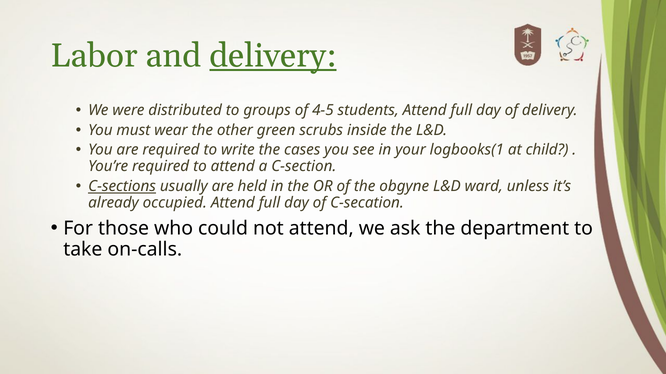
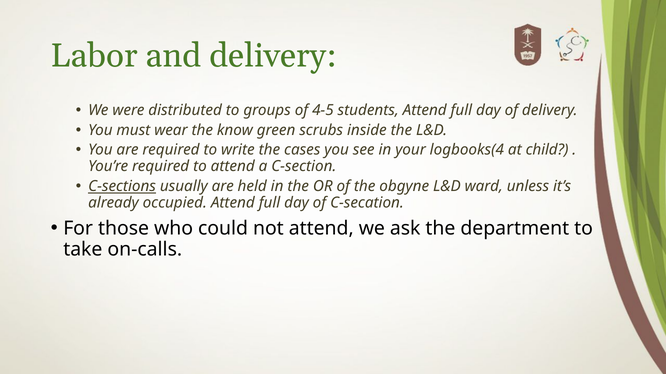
delivery underline: present -> none (273, 56)
other: other -> know (235, 130)
logbooks(1: logbooks(1 -> logbooks(4 (467, 150)
